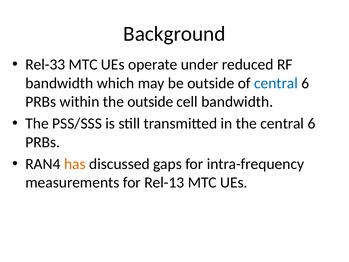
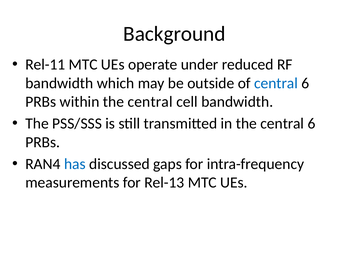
Rel-33: Rel-33 -> Rel-11 (45, 64)
within the outside: outside -> central (150, 102)
has colour: orange -> blue (75, 164)
